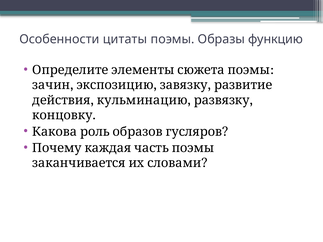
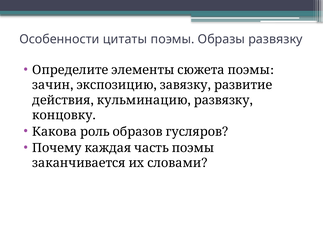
Образы функцию: функцию -> развязку (275, 39)
